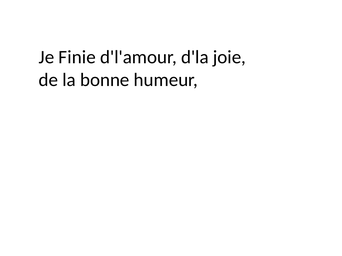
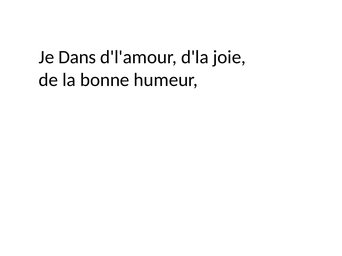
Finie: Finie -> Dans (77, 57)
